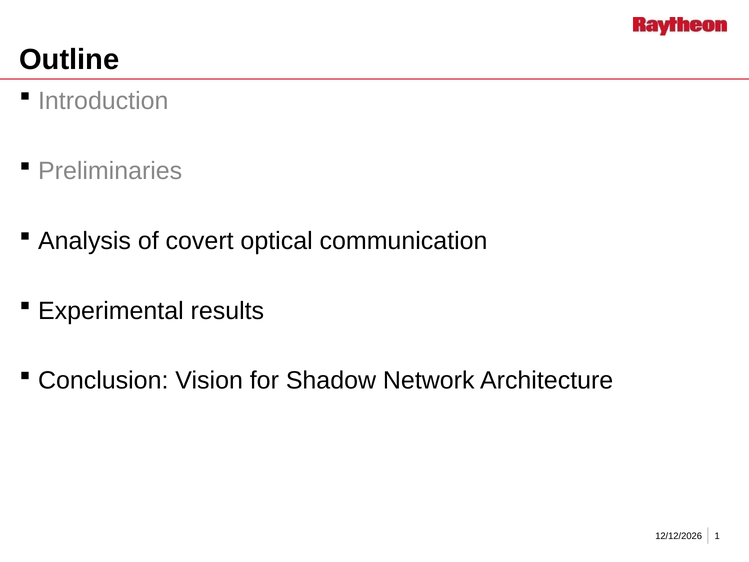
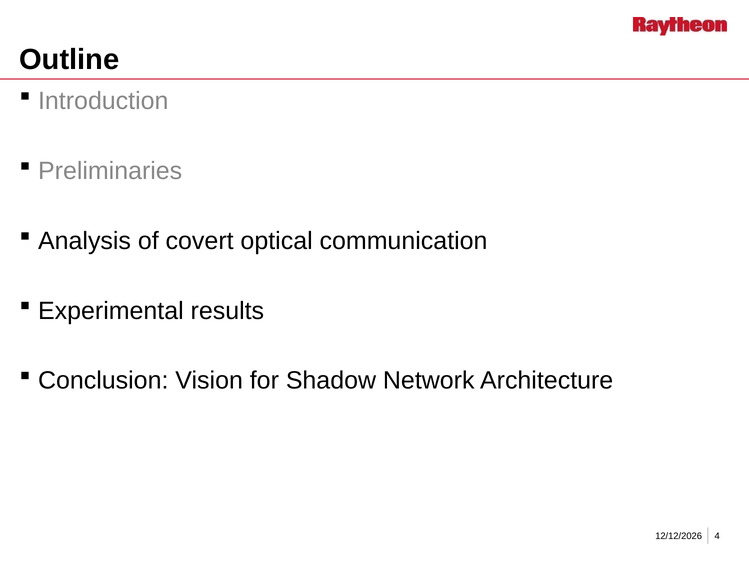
1: 1 -> 4 (717, 536)
